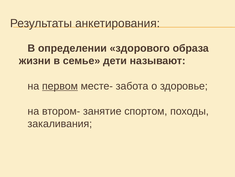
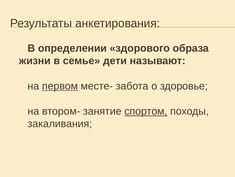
спортом underline: none -> present (146, 111)
